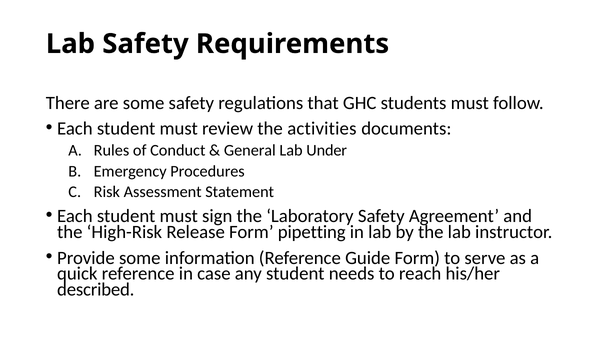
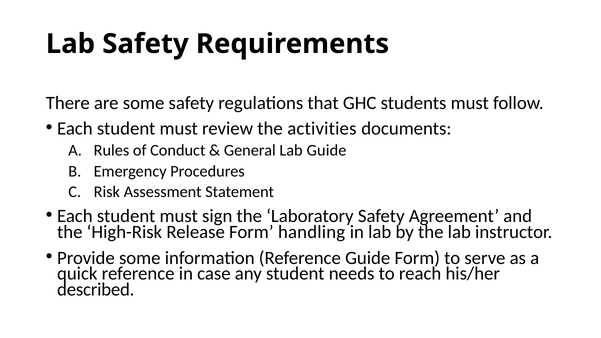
Lab Under: Under -> Guide (327, 151)
pipetting: pipetting -> handling (312, 232)
